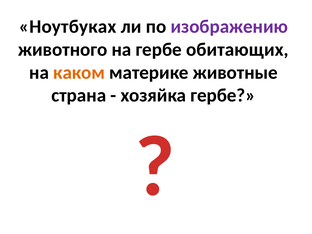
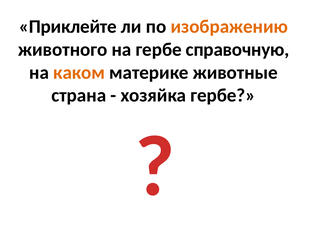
Ноутбуках: Ноутбуках -> Приклейте (68, 27)
изображению colour: purple -> orange (229, 27)
обитающих: обитающих -> справочную (237, 50)
